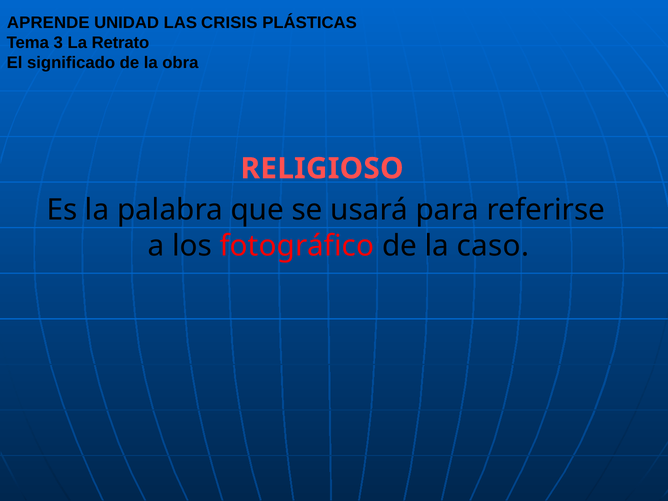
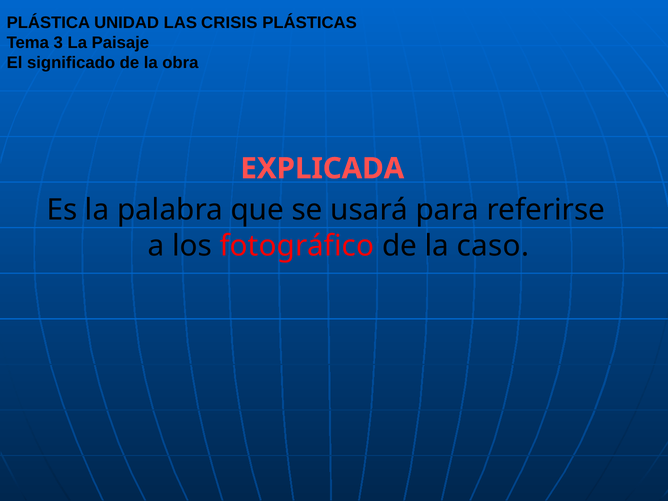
APRENDE: APRENDE -> PLÁSTICA (48, 23)
Retrato: Retrato -> Paisaje (120, 43)
RELIGIOSO: RELIGIOSO -> EXPLICADA (322, 169)
